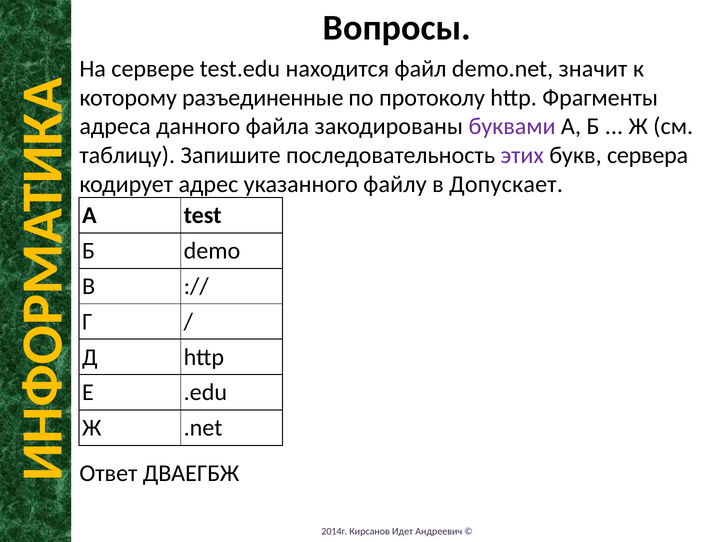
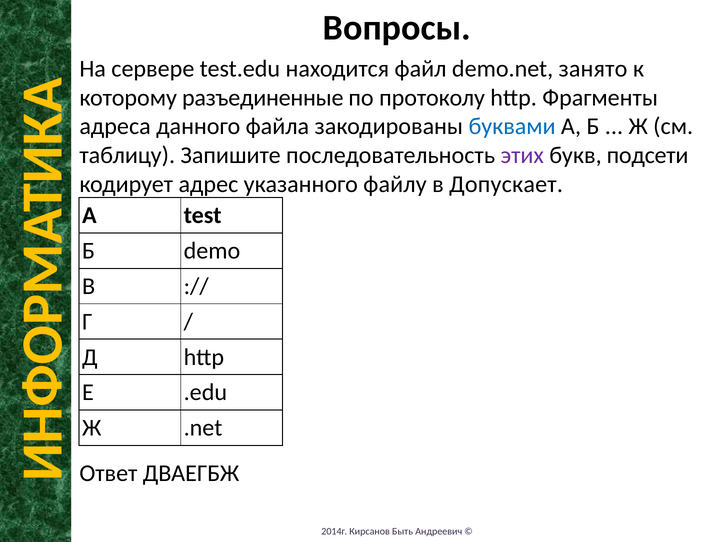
значит: значит -> занято (593, 69)
буквами colour: purple -> blue (512, 127)
сервера: сервера -> подсети (648, 156)
Идет: Идет -> Быть (403, 532)
